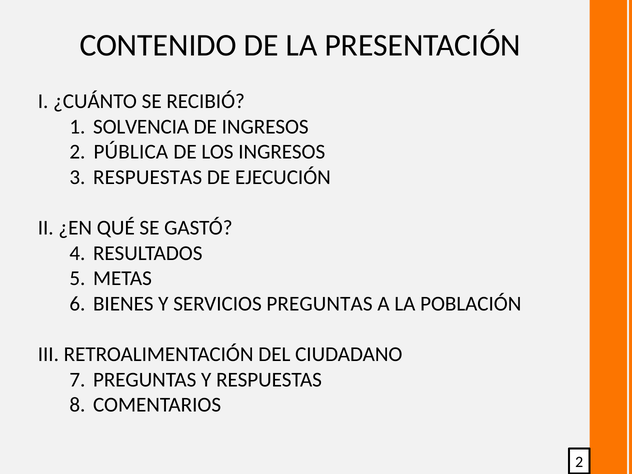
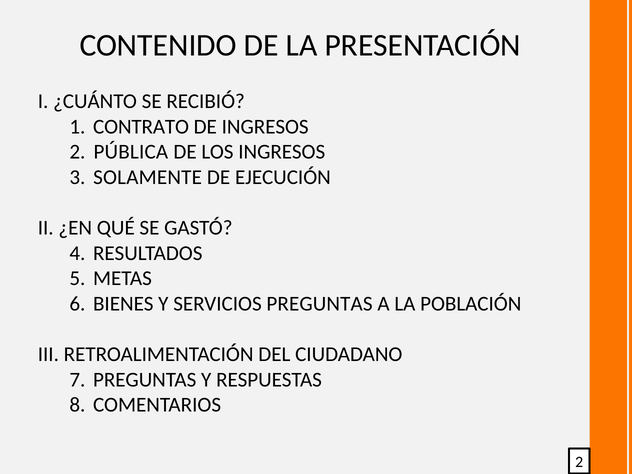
SOLVENCIA: SOLVENCIA -> CONTRATO (141, 127)
RESPUESTAS: RESPUESTAS -> SOLAMENTE (148, 177)
